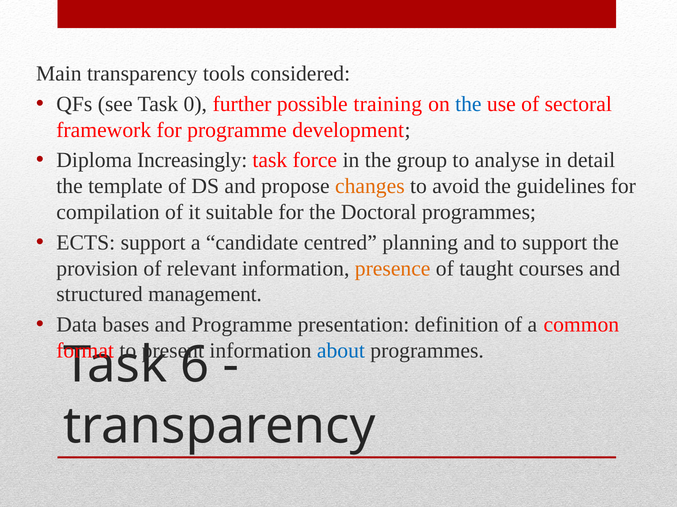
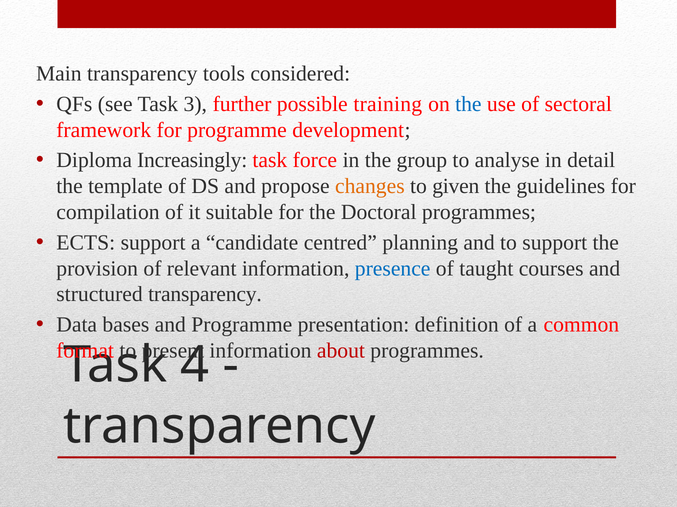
0: 0 -> 3 (195, 104)
avoid: avoid -> given (456, 187)
presence colour: orange -> blue (393, 269)
structured management: management -> transparency (205, 295)
about colour: blue -> red (341, 351)
6: 6 -> 4 (195, 366)
